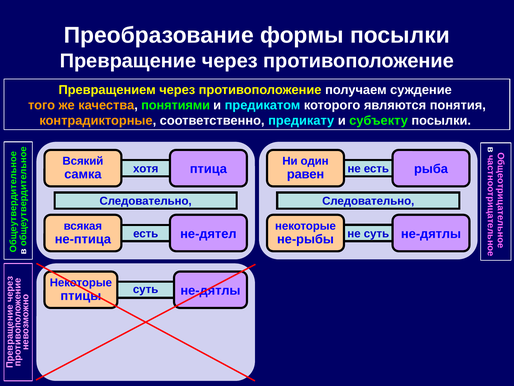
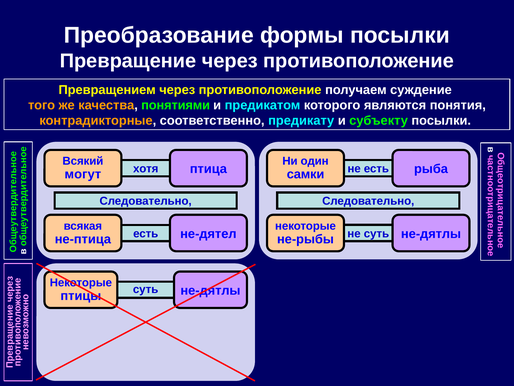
самка: самка -> могут (83, 174)
равен: равен -> самки (306, 174)
